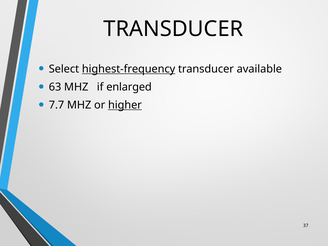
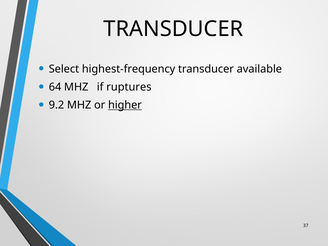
highest-frequency underline: present -> none (129, 69)
63: 63 -> 64 (55, 87)
enlarged: enlarged -> ruptures (129, 87)
7.7: 7.7 -> 9.2 (56, 105)
